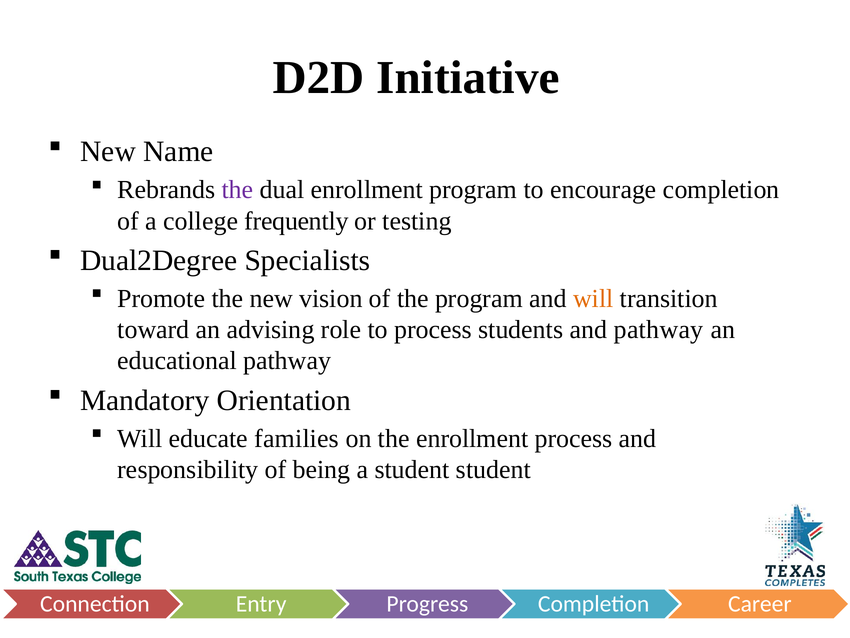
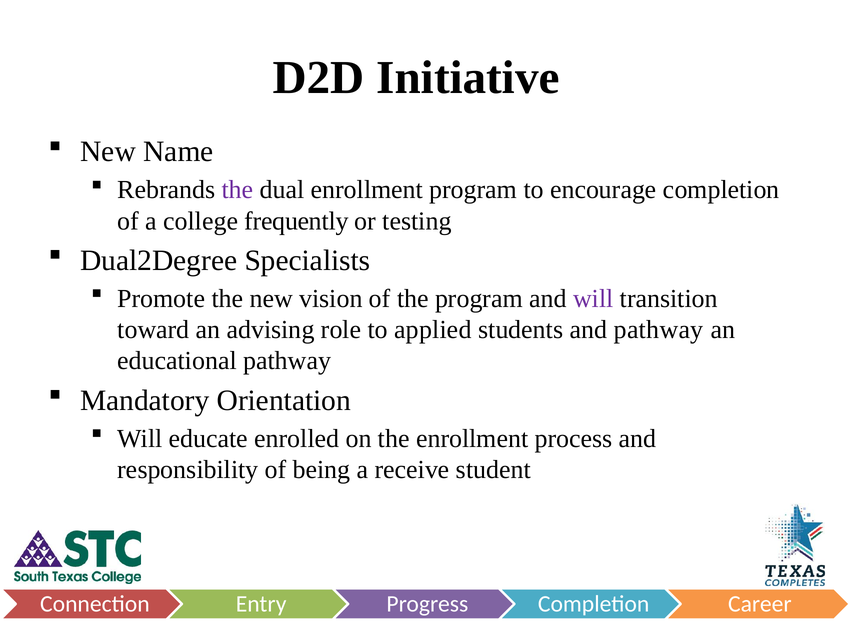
will colour: orange -> purple (593, 298)
to process: process -> applied (433, 329)
families: families -> enrolled (297, 438)
a student: student -> receive (412, 469)
